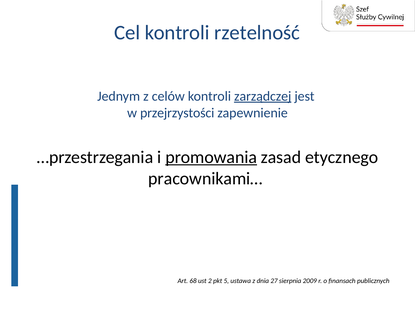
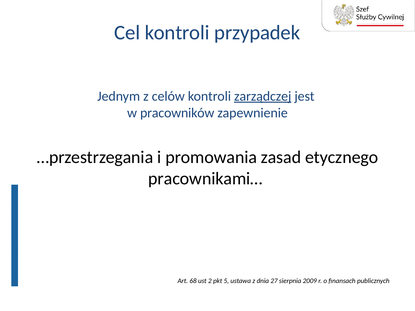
rzetelność: rzetelność -> przypadek (257, 33)
przejrzystości: przejrzystości -> pracowników (177, 113)
promowania underline: present -> none (211, 157)
